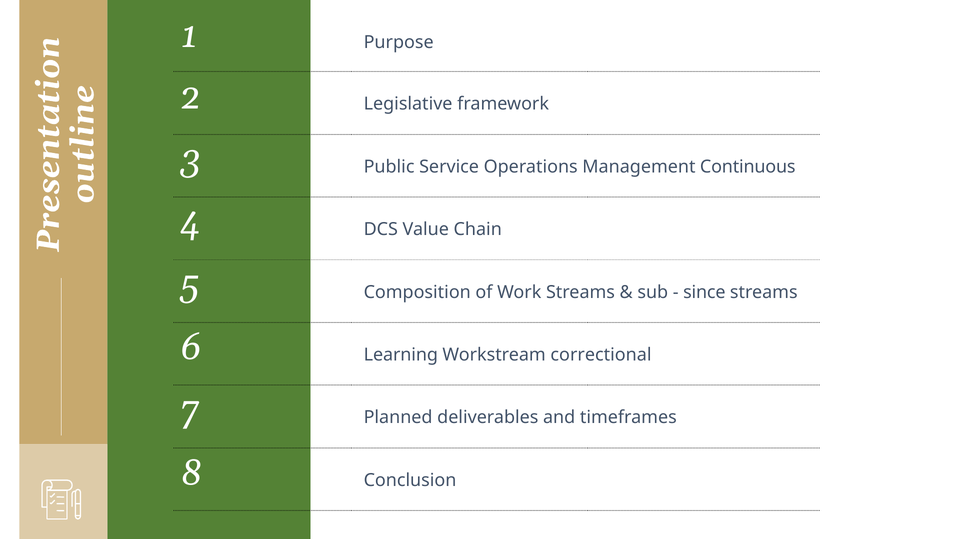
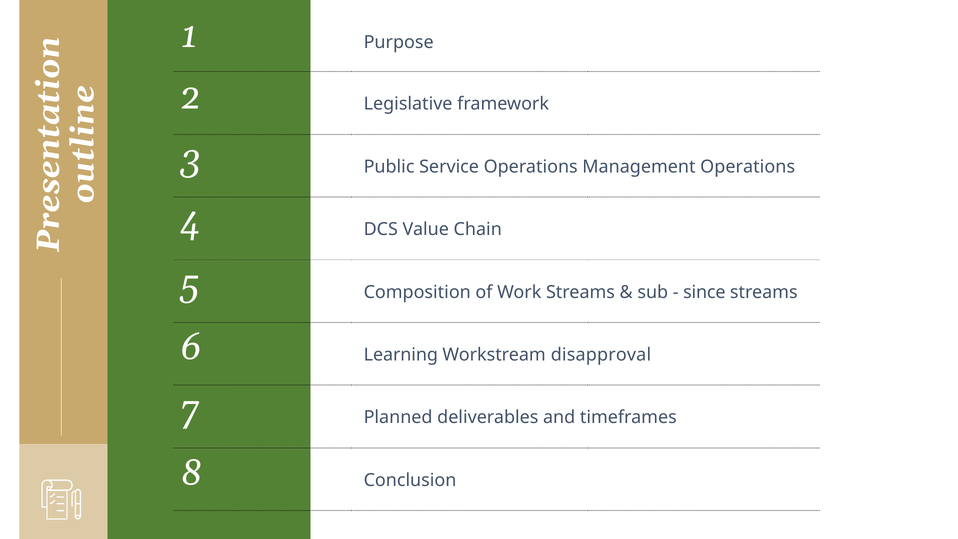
Management Continuous: Continuous -> Operations (748, 167)
correctional: correctional -> disapproval (601, 355)
